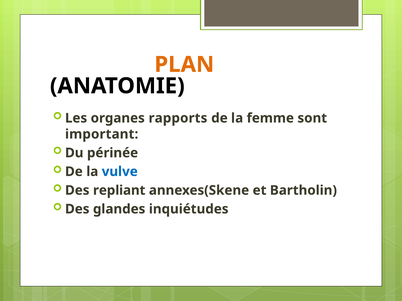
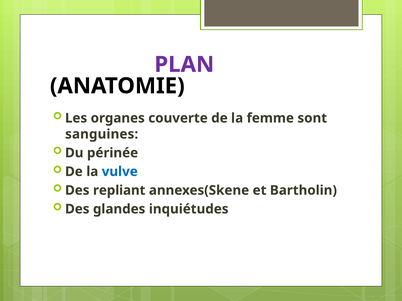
PLAN colour: orange -> purple (184, 65)
rapports: rapports -> couverte (178, 118)
important: important -> sanguines (102, 134)
